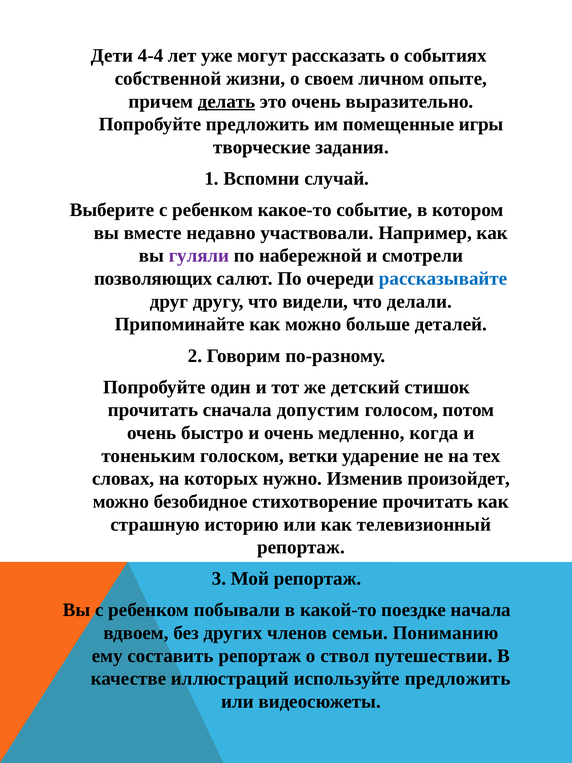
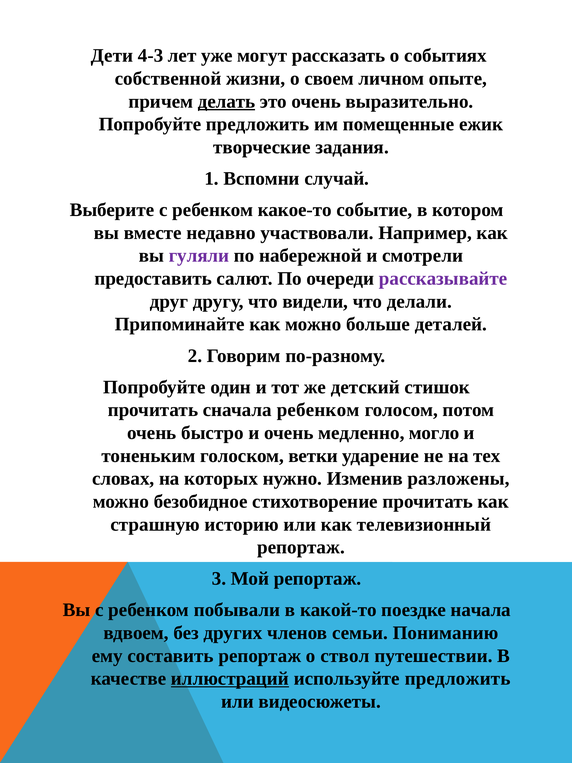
4-4: 4-4 -> 4-3 (151, 56)
игры: игры -> ежик (481, 124)
позволяющих: позволяющих -> предоставить (153, 278)
рассказывайте colour: blue -> purple (443, 278)
сначала допустим: допустим -> ребенком (318, 410)
когда: когда -> могло (434, 433)
произойдет: произойдет -> разложены (459, 478)
иллюстраций underline: none -> present (230, 678)
